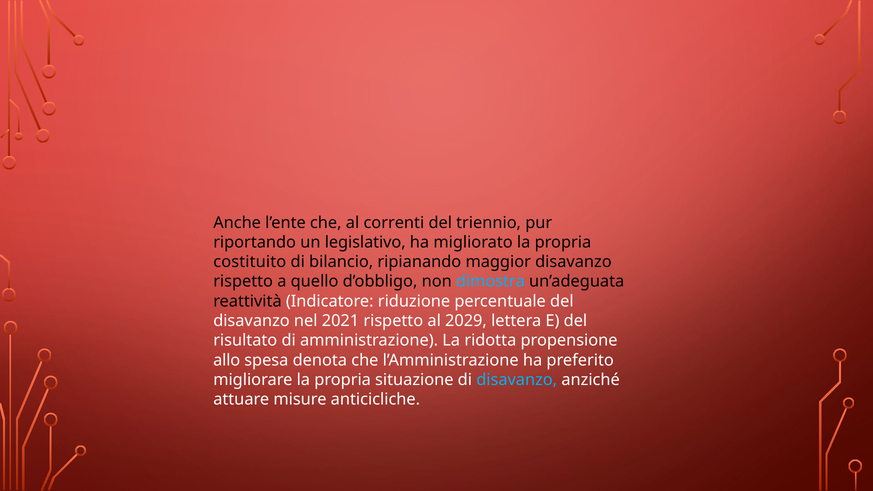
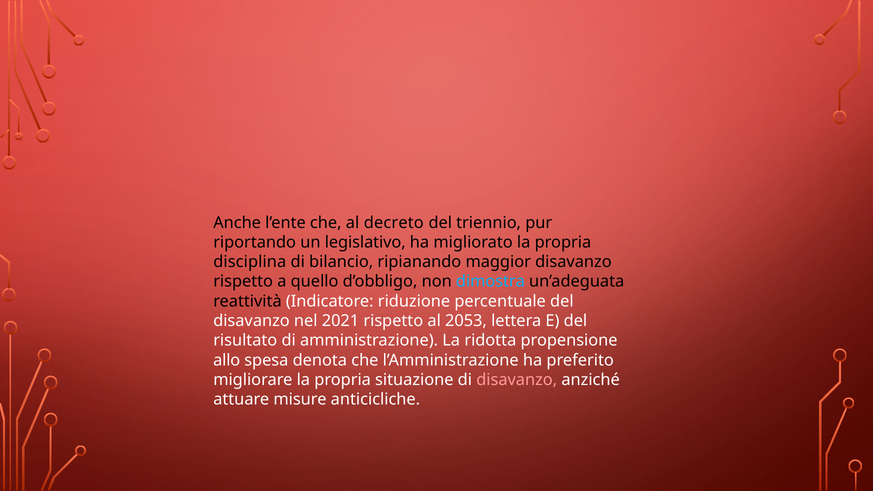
correnti: correnti -> decreto (394, 223)
costituito: costituito -> disciplina (250, 262)
2029: 2029 -> 2053 (466, 321)
disavanzo colour: light blue -> pink (517, 380)
